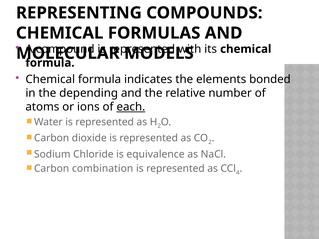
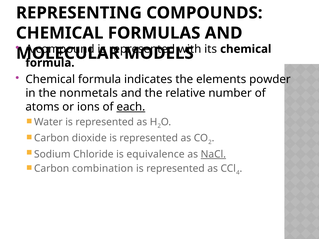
bonded: bonded -> powder (270, 79)
depending: depending -> nonmetals (89, 93)
NaCl underline: none -> present (213, 154)
